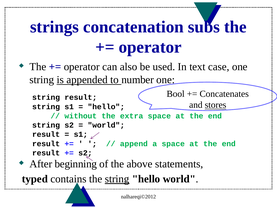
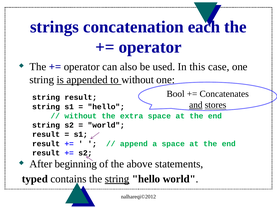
subs: subs -> each (204, 27)
text: text -> this (197, 67)
to number: number -> without (138, 80)
and underline: none -> present (196, 105)
